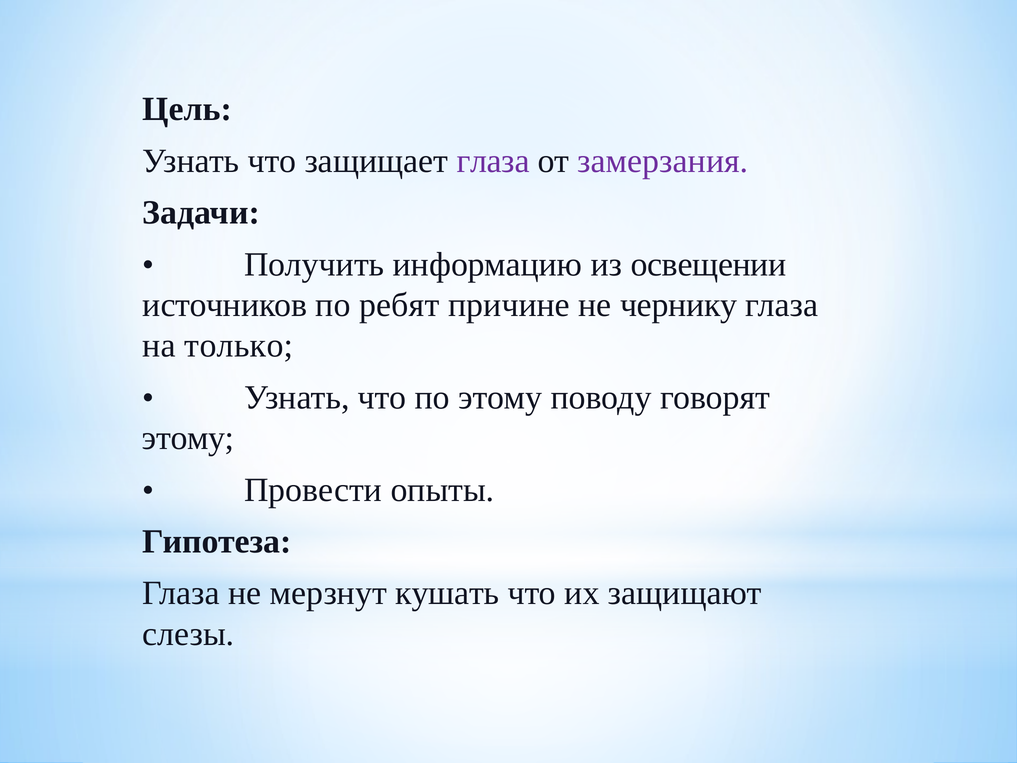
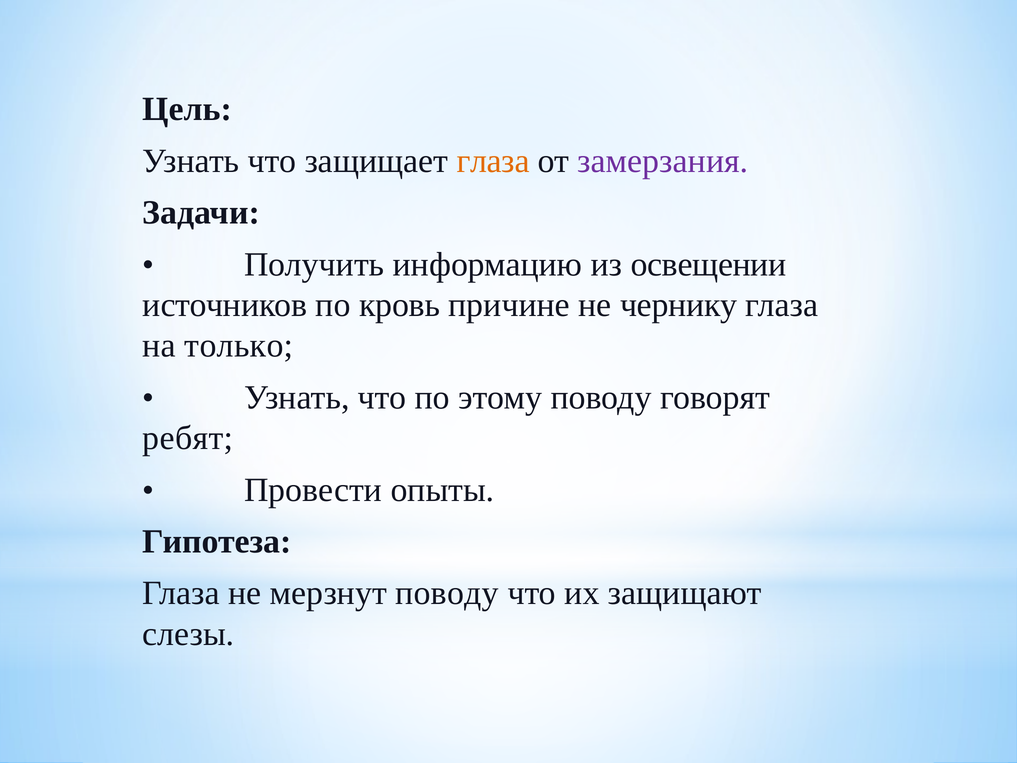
глаза colour: purple -> orange (493, 161)
ребят: ребят -> кровь (400, 305)
этому: этому -> ребят (188, 438)
мерзнут кушать: кушать -> поводу (447, 593)
